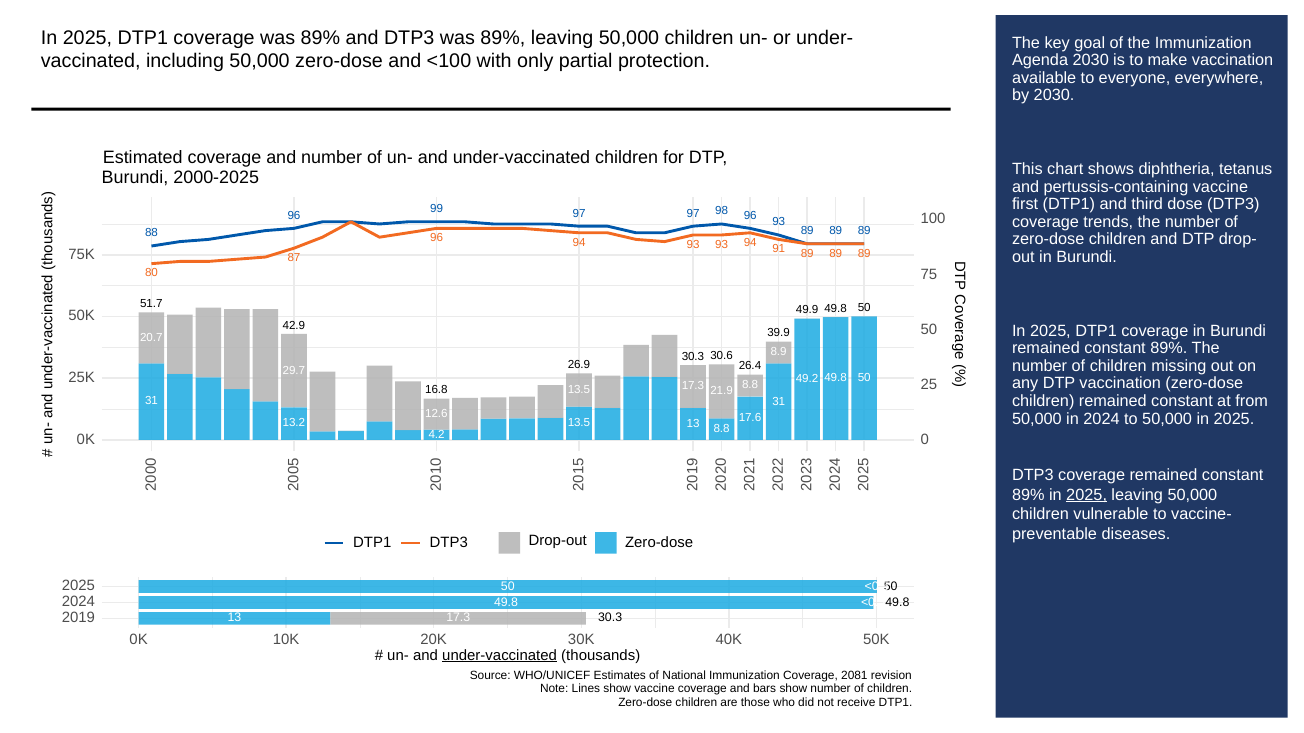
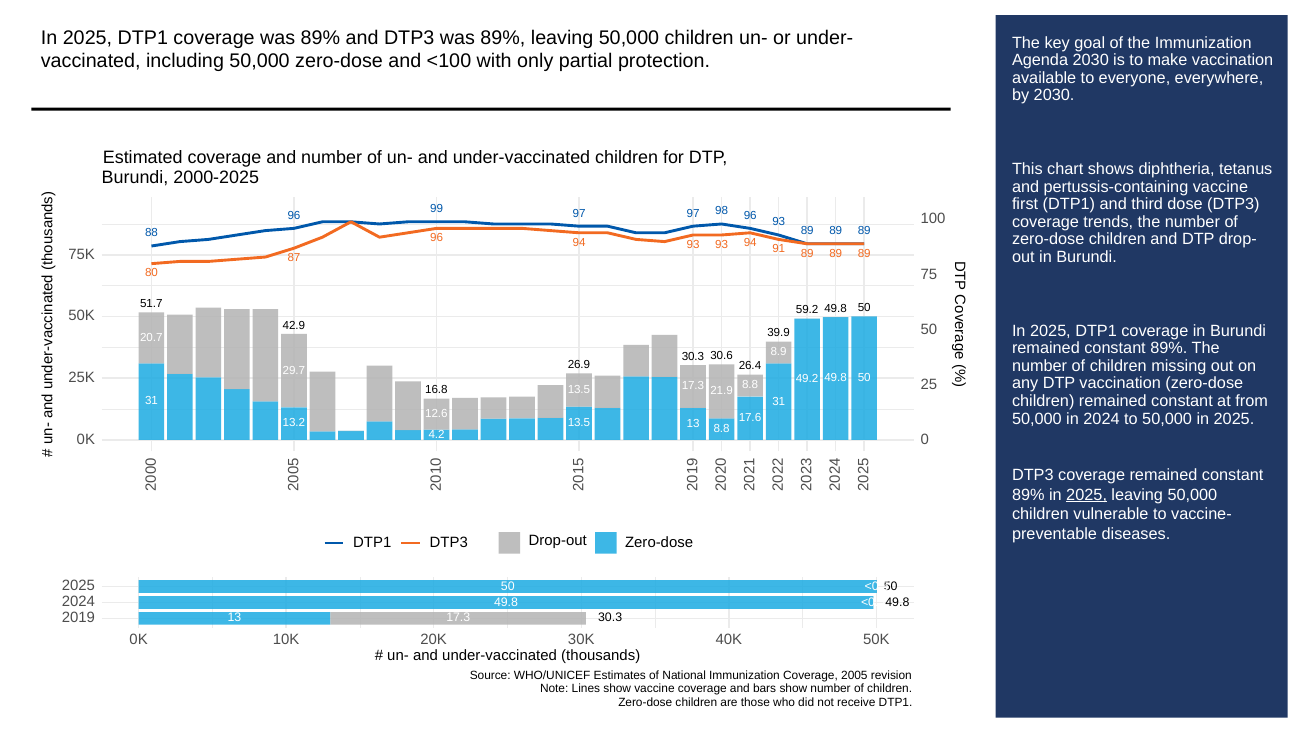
49.9: 49.9 -> 59.2 (807, 310)
under-vaccinated underline: present -> none (500, 656)
2081: 2081 -> 2005 (854, 676)
